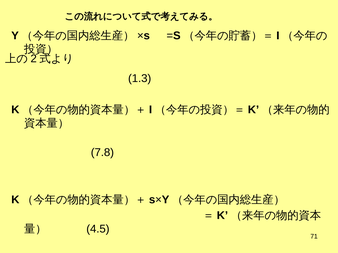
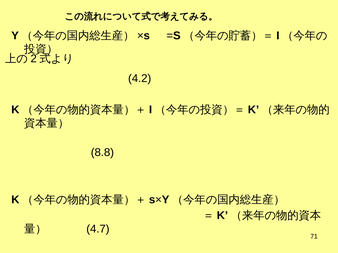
1.3: 1.3 -> 4.2 (140, 78)
7.8: 7.8 -> 8.8 (102, 153)
4.5: 4.5 -> 4.7 (98, 229)
